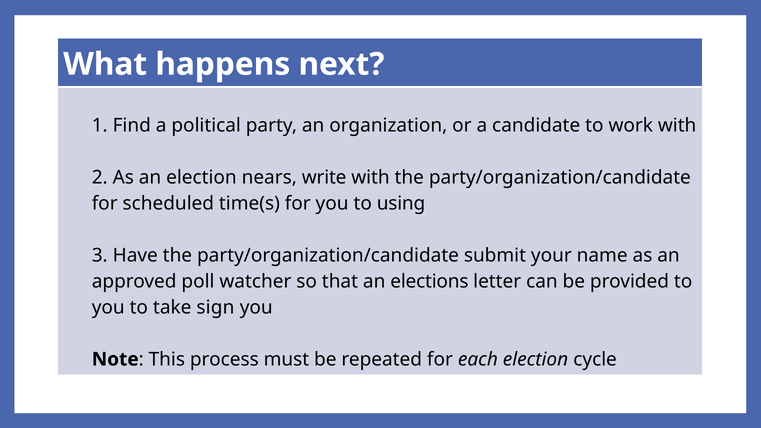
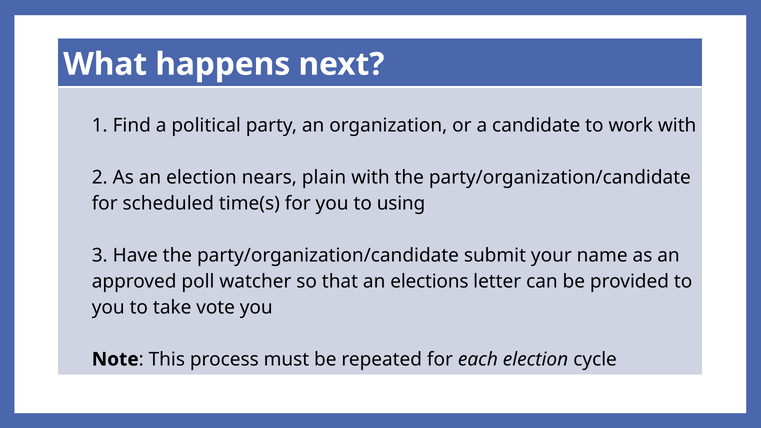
write: write -> plain (324, 178)
sign: sign -> vote (216, 307)
